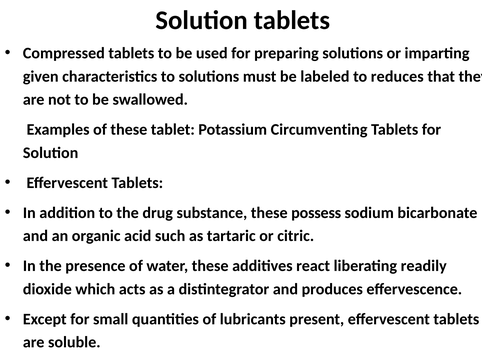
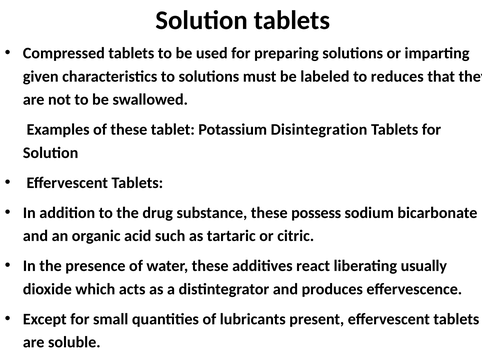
Circumventing: Circumventing -> Disintegration (319, 129)
readily: readily -> usually (424, 266)
